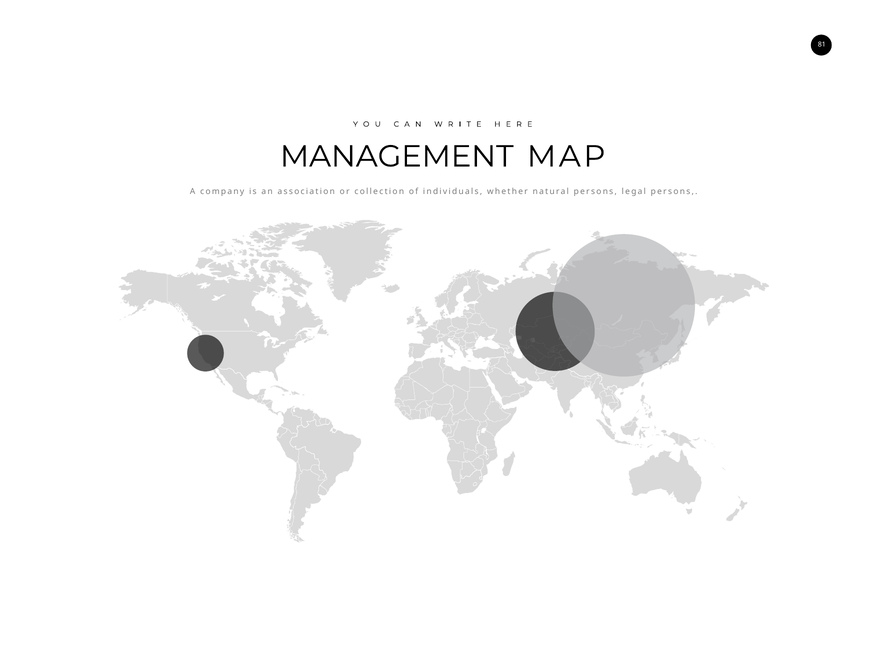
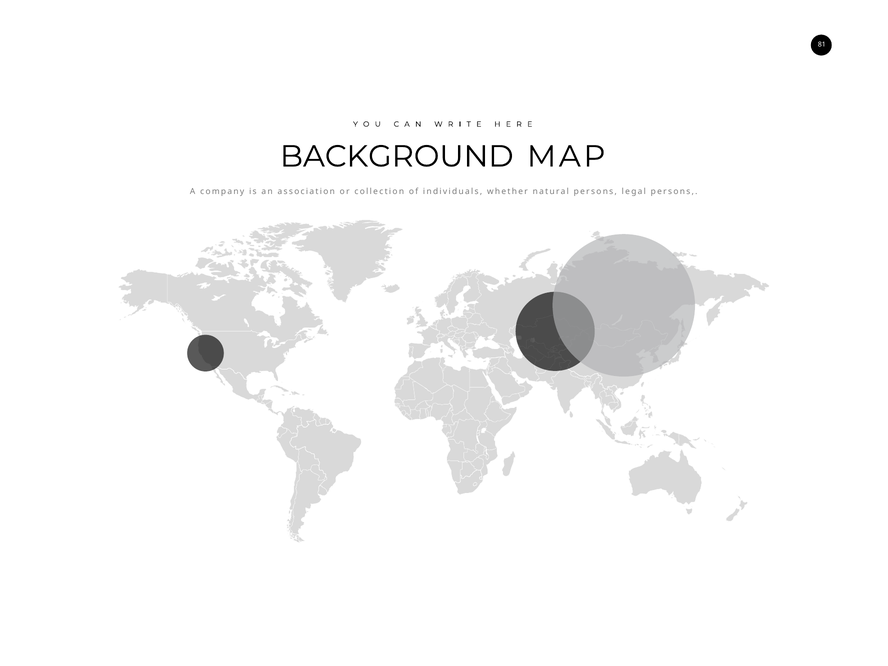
MANAGEMENT: MANAGEMENT -> BACKGROUND (397, 156)
